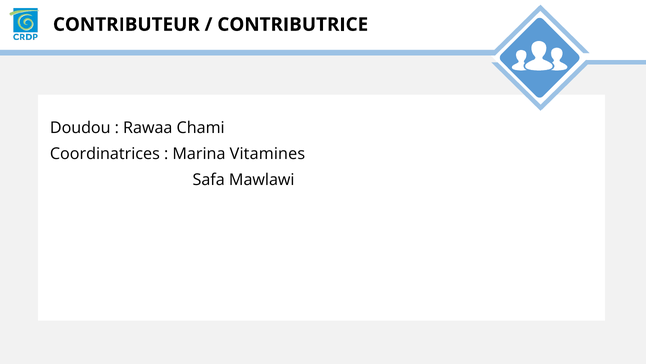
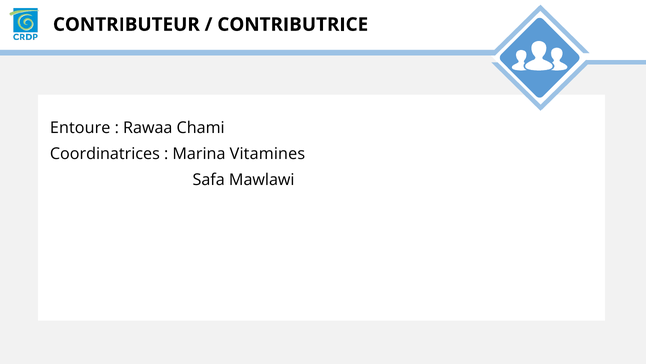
Doudou: Doudou -> Entoure (80, 128)
